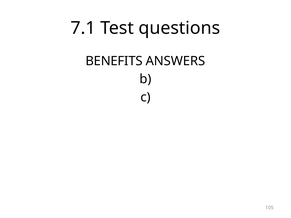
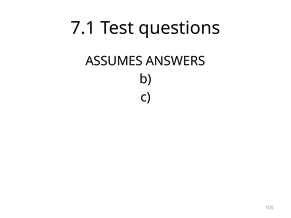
BENEFITS: BENEFITS -> ASSUMES (114, 61)
